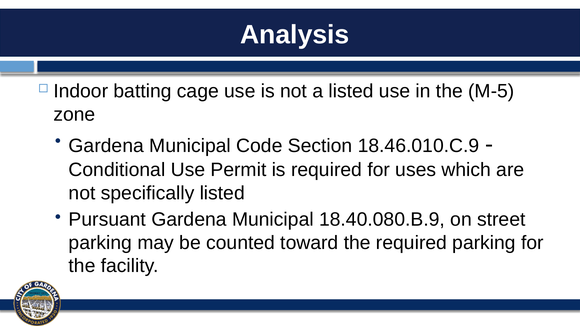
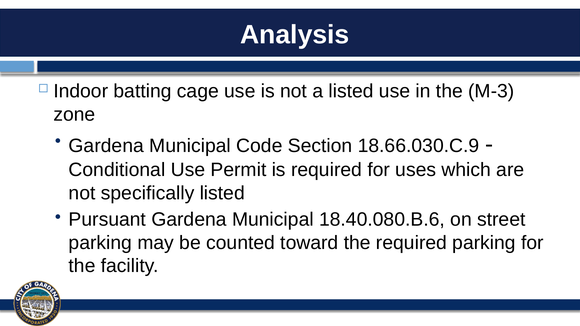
M-5: M-5 -> M-3 (491, 91)
18.46.010.C.9: 18.46.010.C.9 -> 18.66.030.C.9 (418, 146)
18.40.080.B.9: 18.40.080.B.9 -> 18.40.080.B.6 (382, 220)
